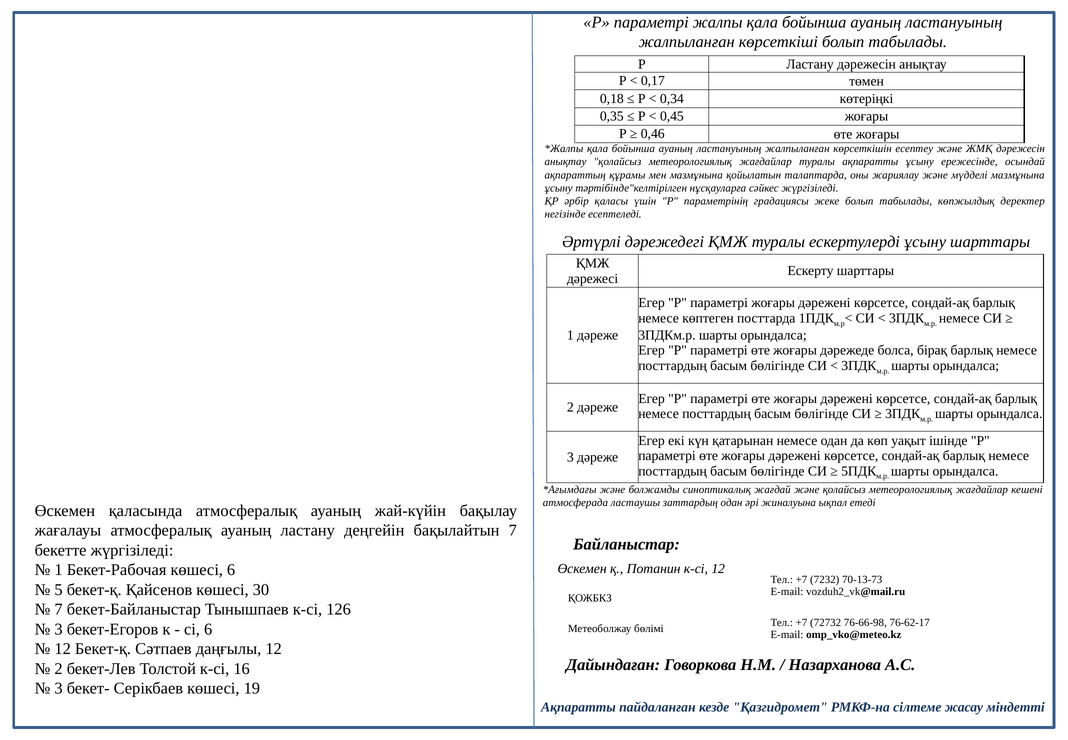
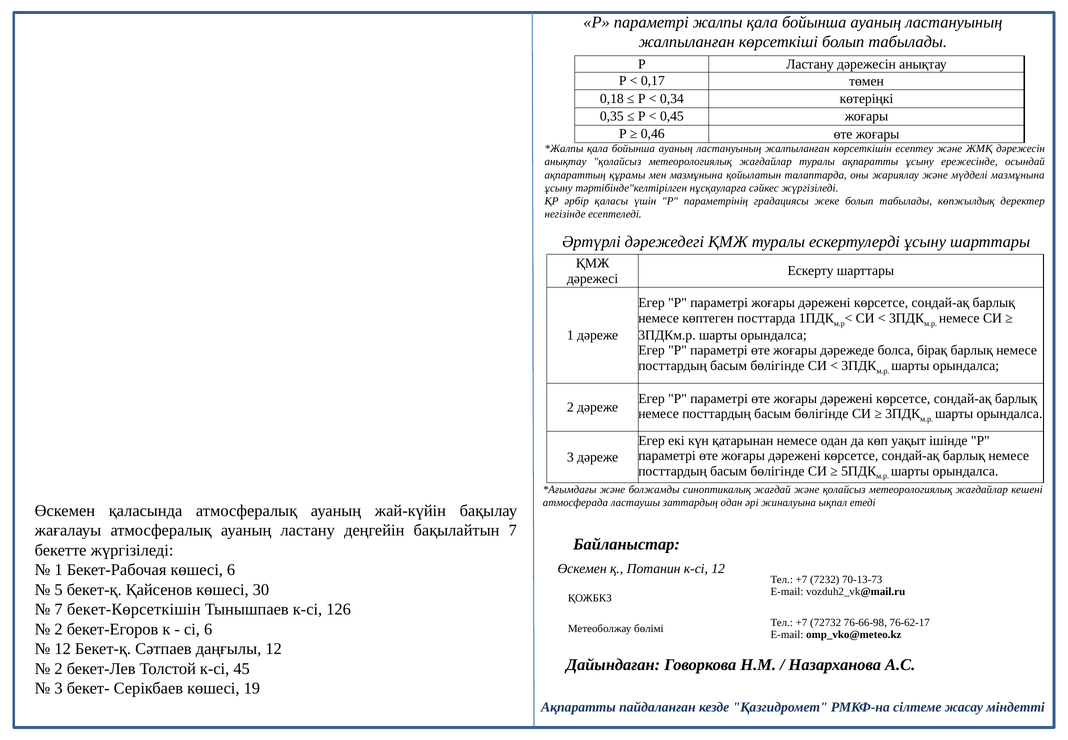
бекет-Байланыстар: бекет-Байланыстар -> бекет-Көрсеткішін (134, 609)
3: 3 -> 2 (59, 629)
16: 16 -> 45 (242, 668)
